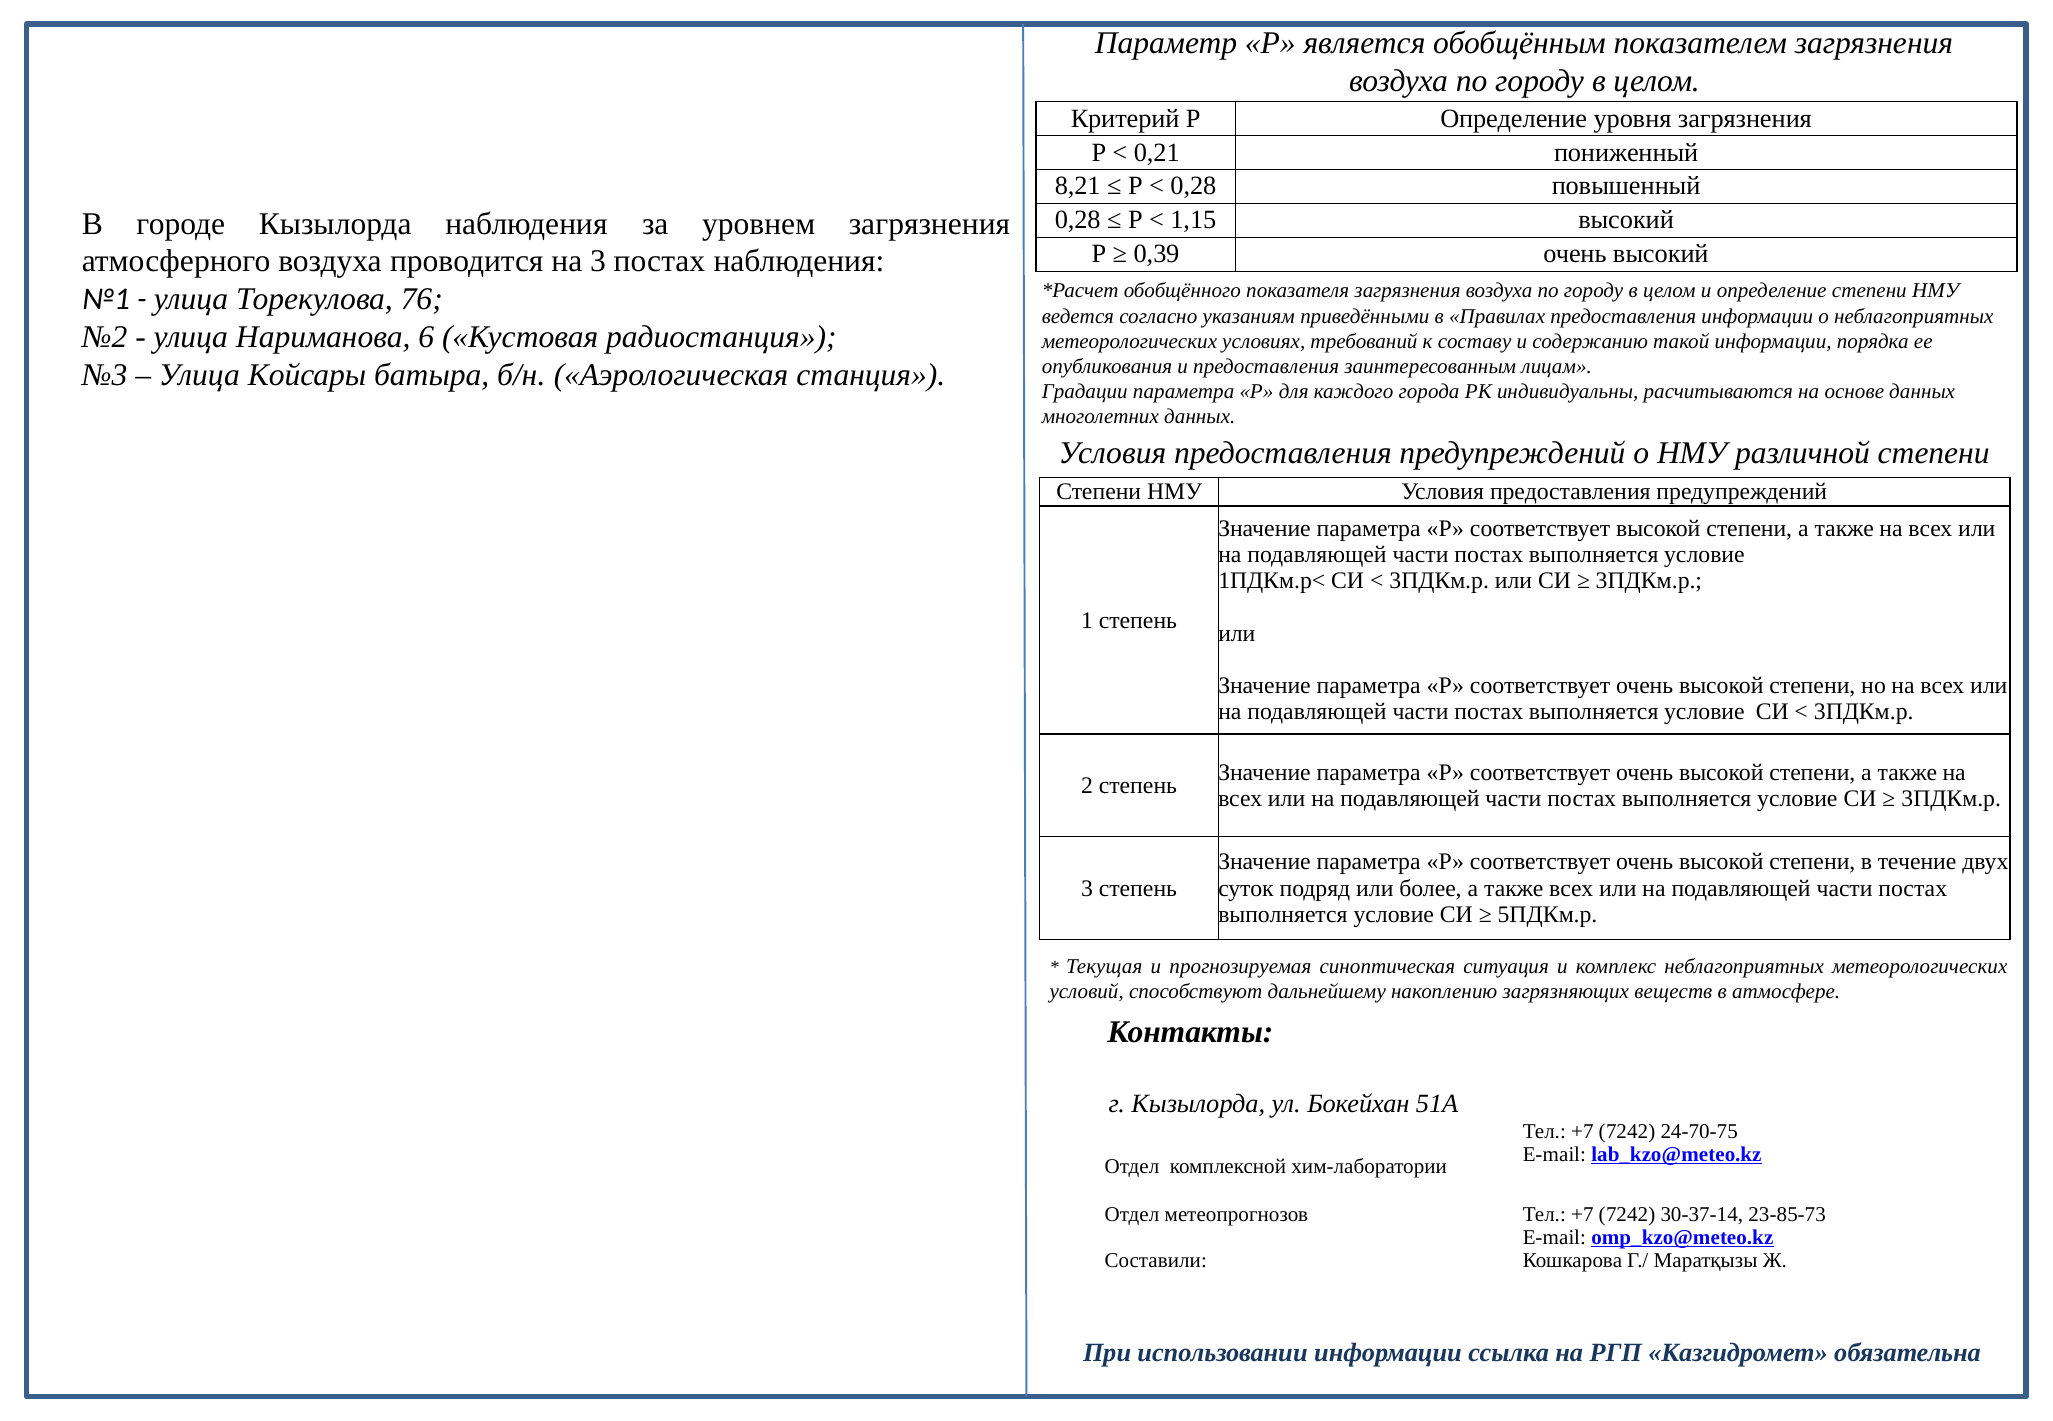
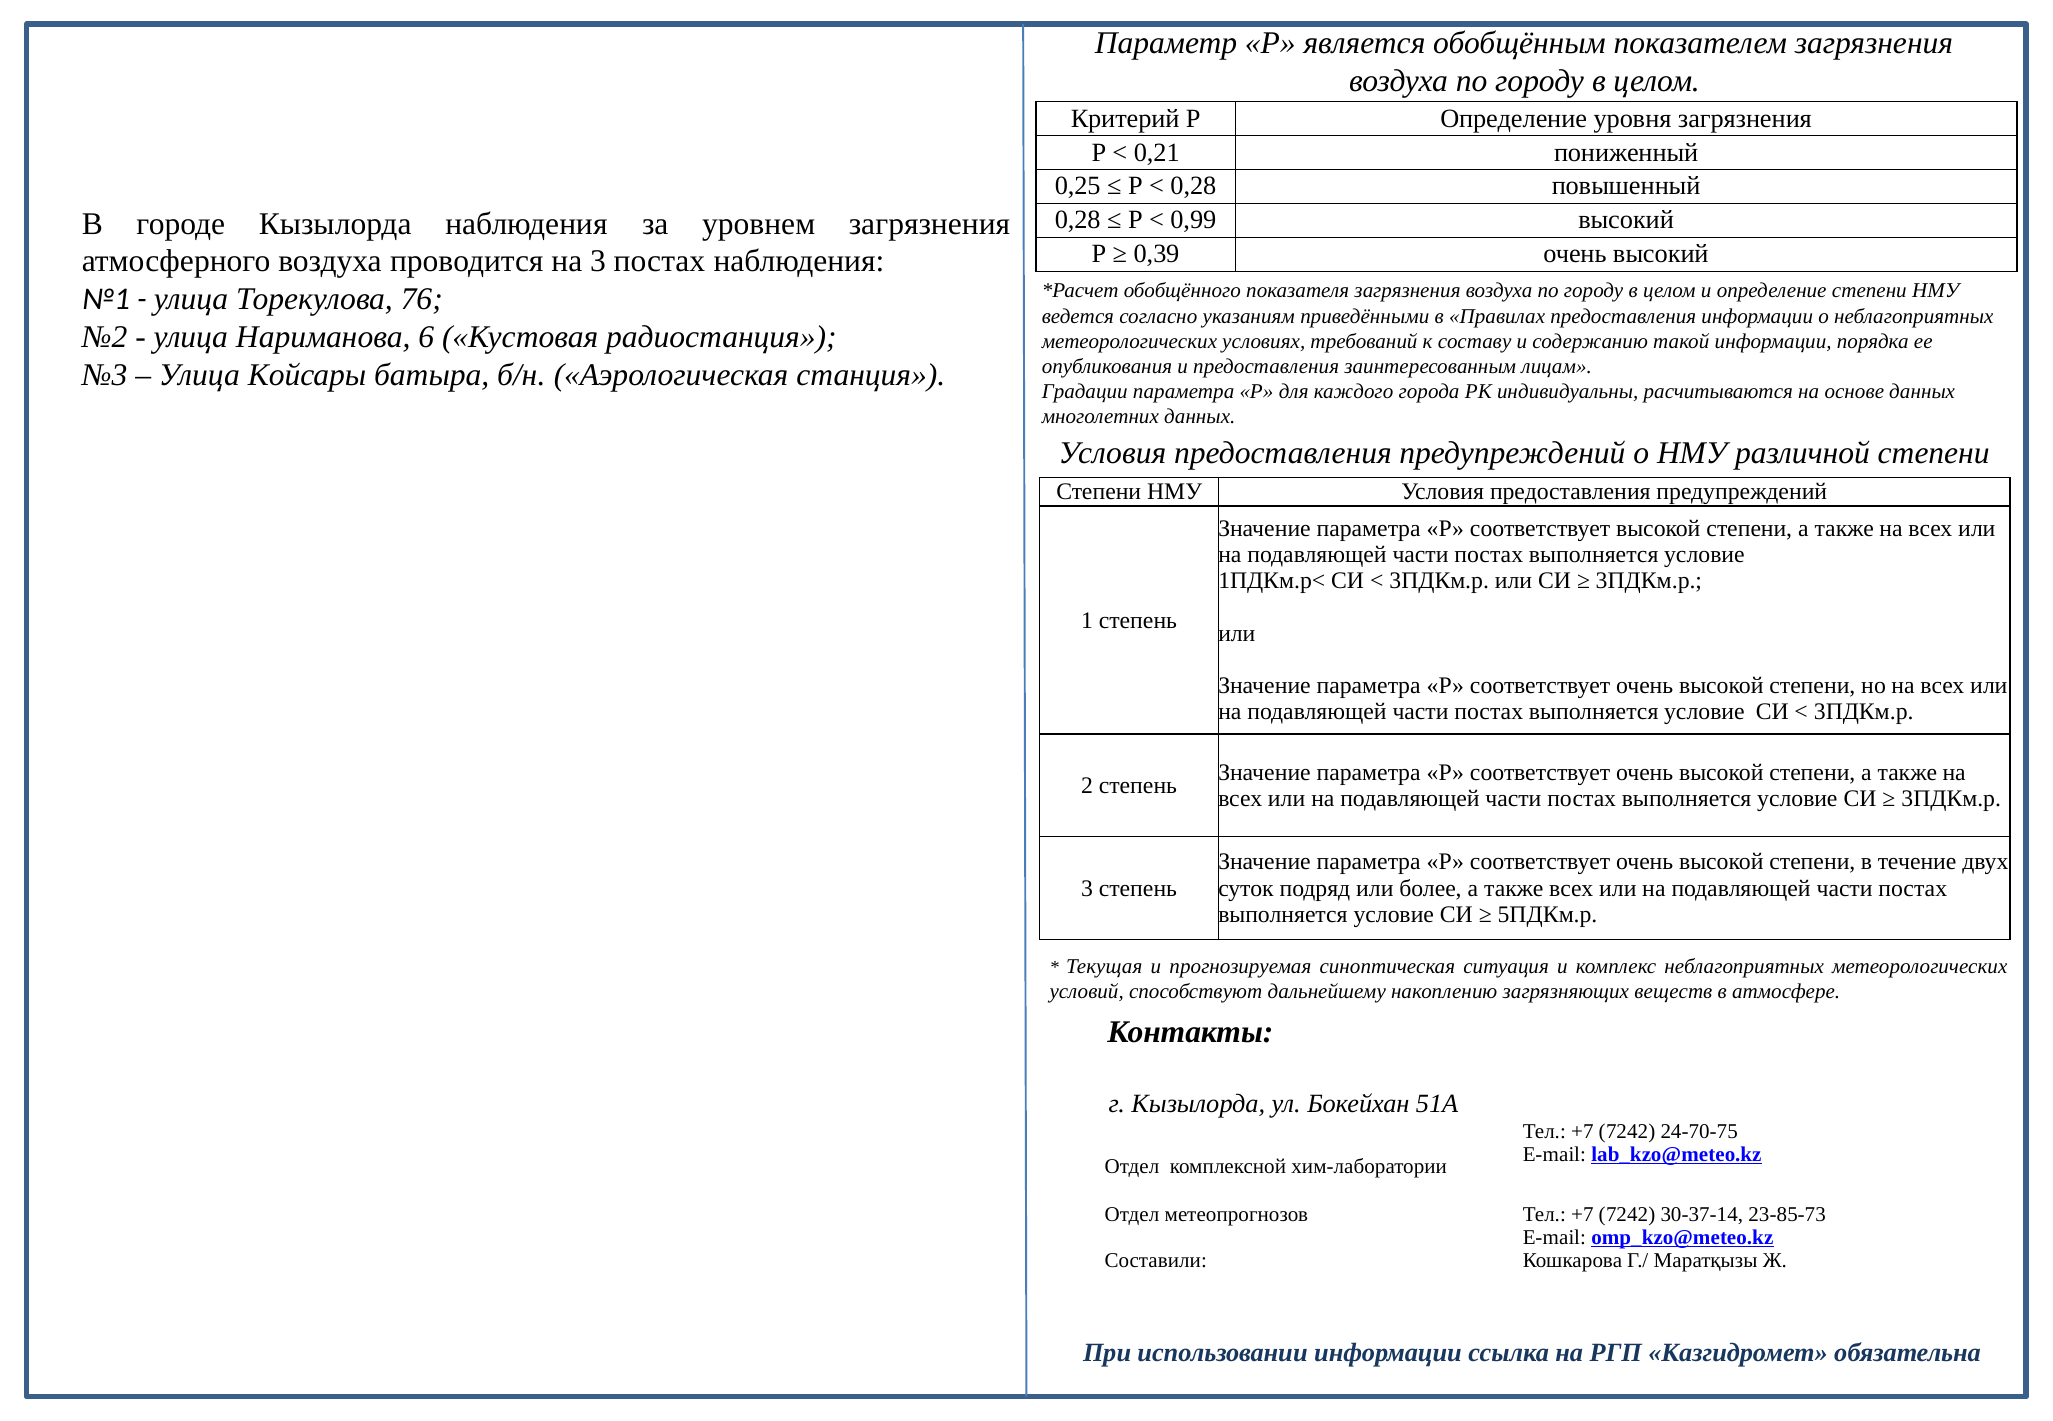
8,21: 8,21 -> 0,25 (1078, 186)
1,15: 1,15 -> 0,99 (1193, 220)
